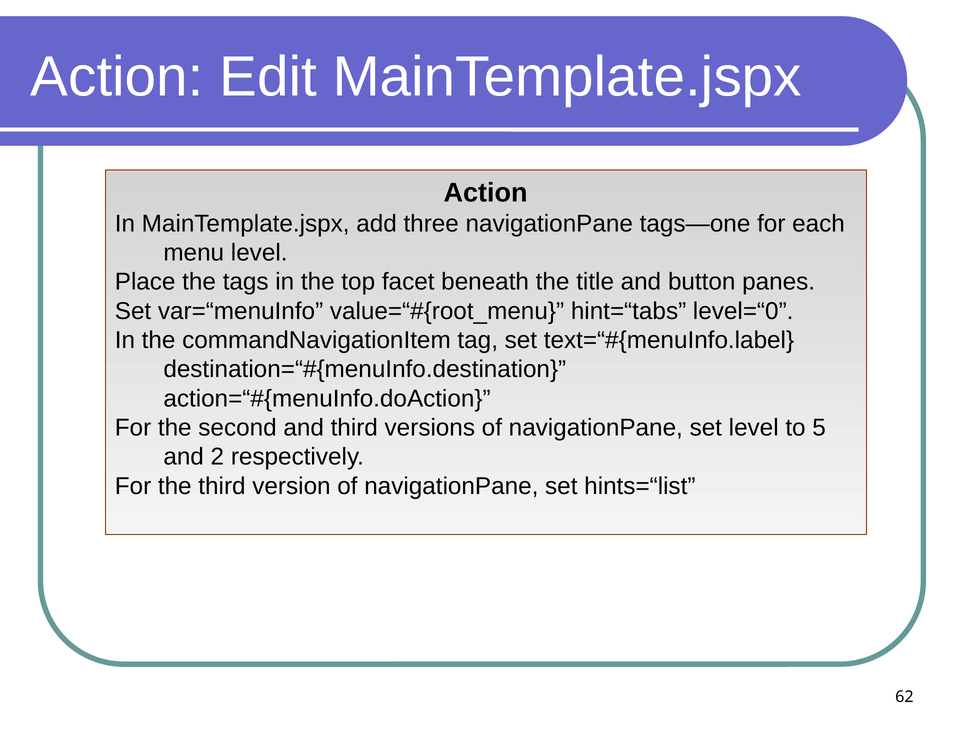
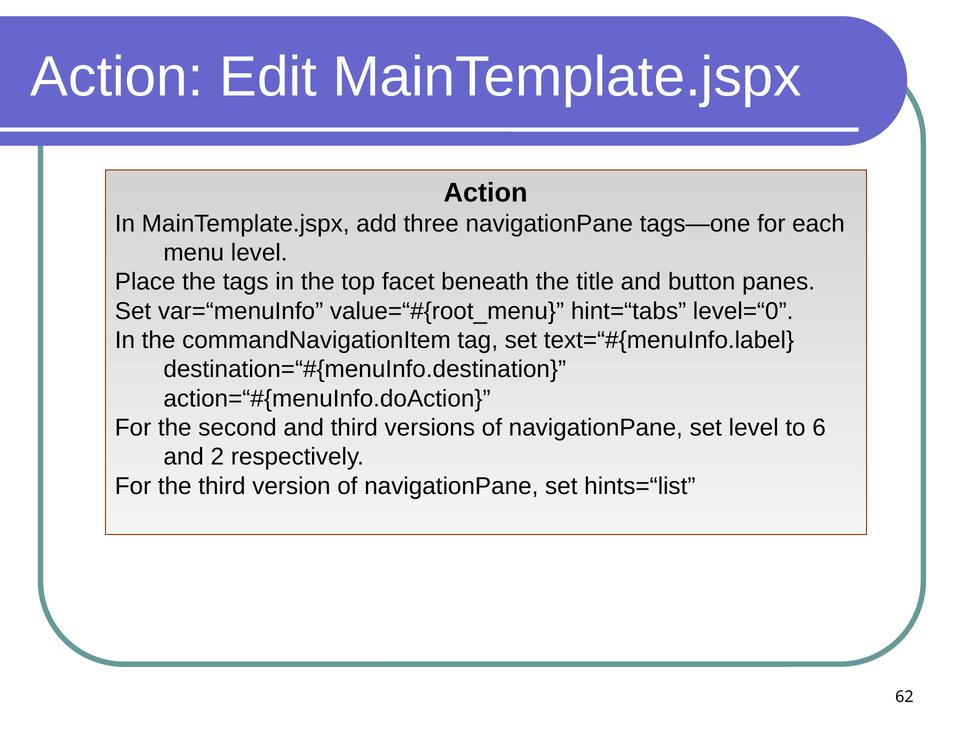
5: 5 -> 6 (819, 428)
